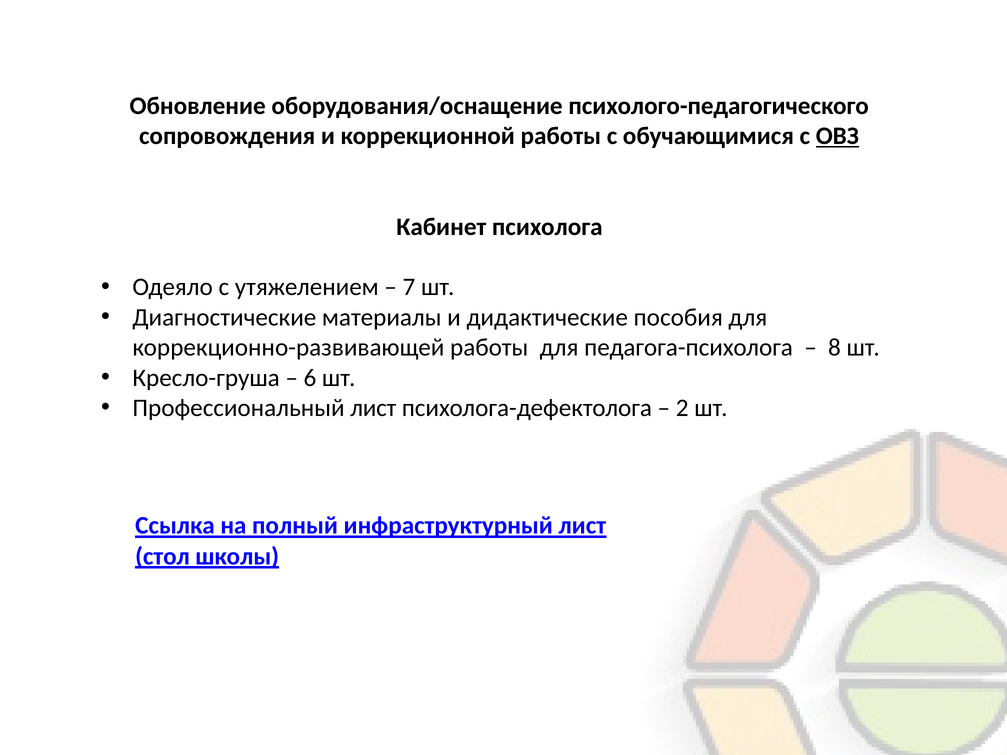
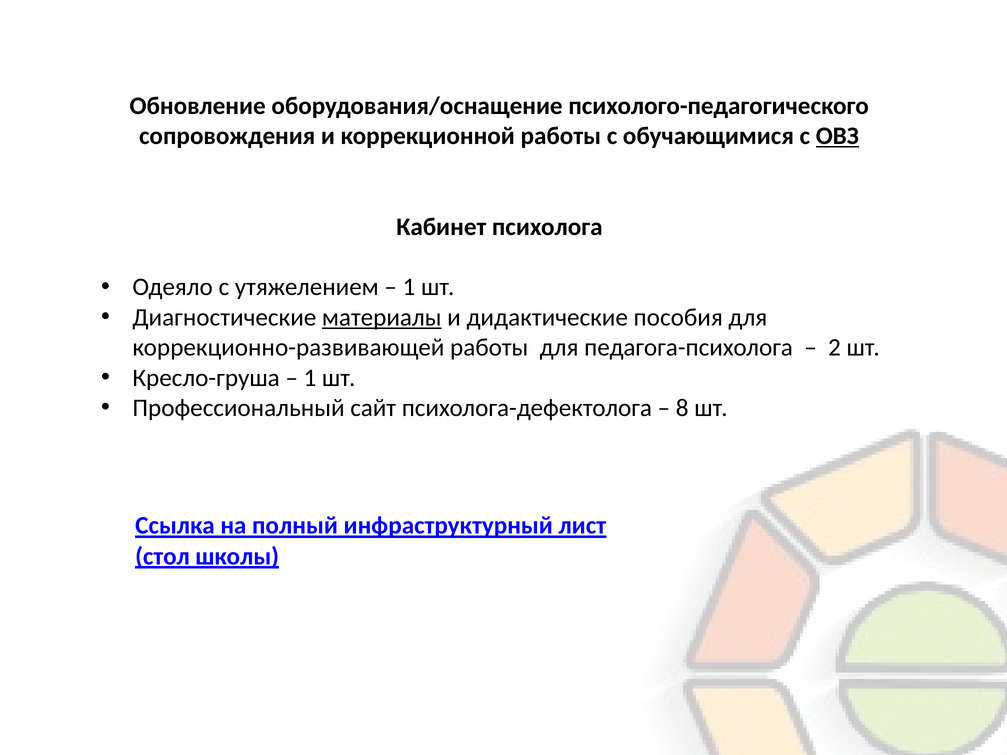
7: 7 -> 1 (409, 287)
материалы underline: none -> present (382, 317)
8: 8 -> 2 (834, 348)
6: 6 -> 1 (310, 378)
Профессиональный лист: лист -> сайт (373, 408)
2: 2 -> 8 (682, 408)
